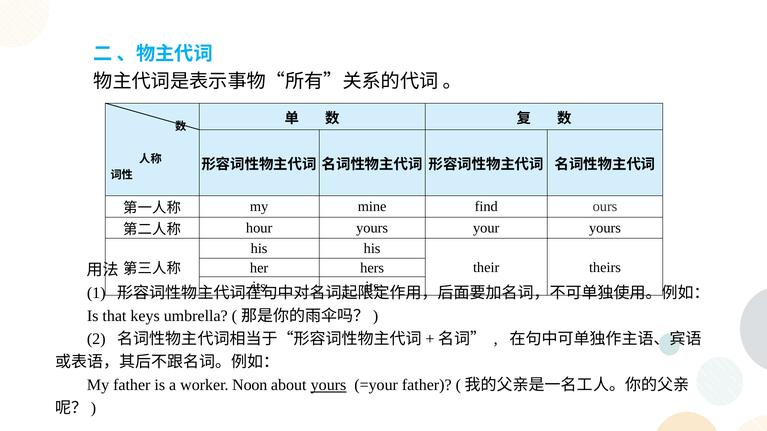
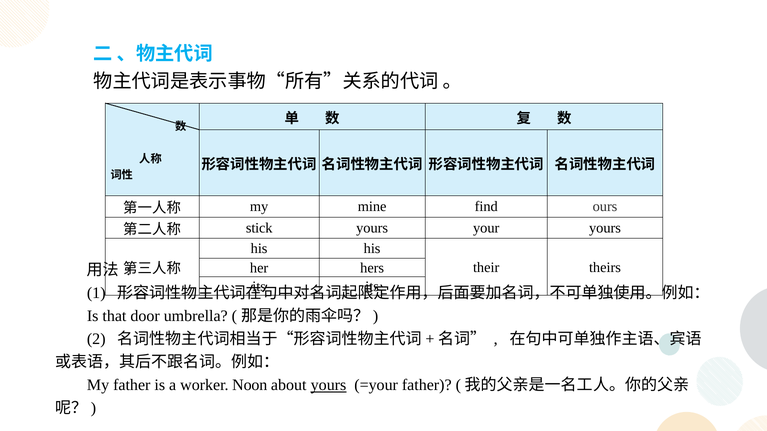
hour: hour -> stick (259, 228)
keys: keys -> door (145, 316)
